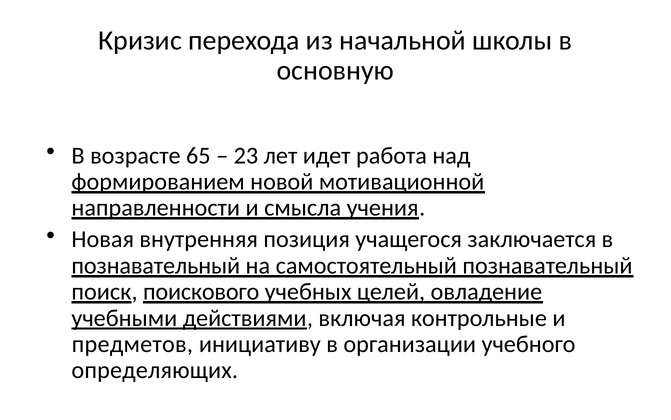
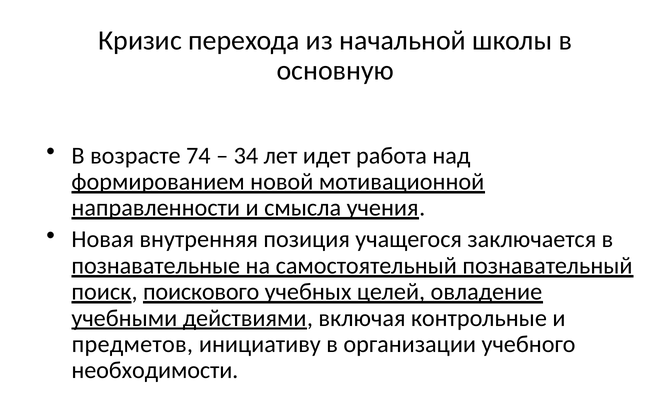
65: 65 -> 74 (198, 155)
23: 23 -> 34 (246, 155)
познавательный: познавательный -> познавательные (156, 265)
определяющих: определяющих -> необходимости (155, 370)
